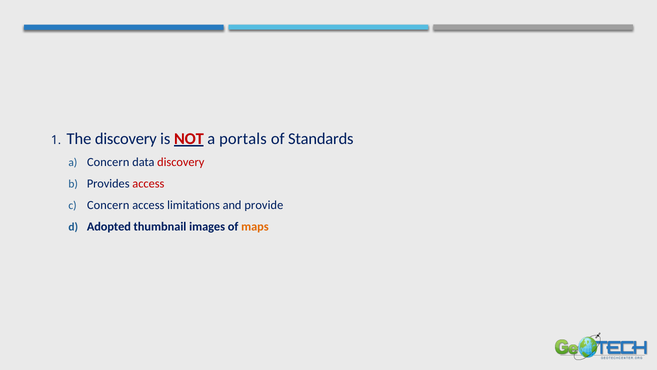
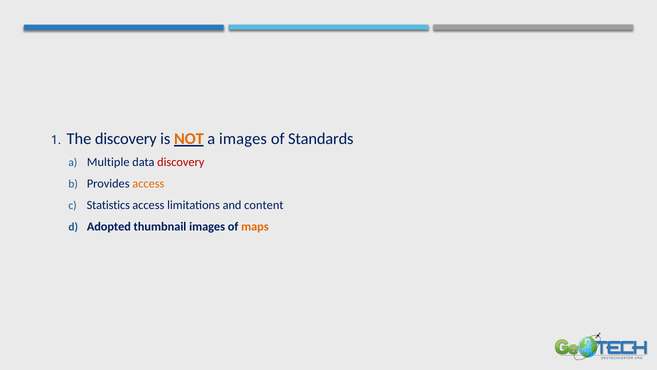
NOT colour: red -> orange (189, 139)
a portals: portals -> images (243, 139)
a Concern: Concern -> Multiple (108, 162)
access colour: red -> orange (148, 183)
Concern: Concern -> Statistics (108, 205)
provide: provide -> content (264, 205)
